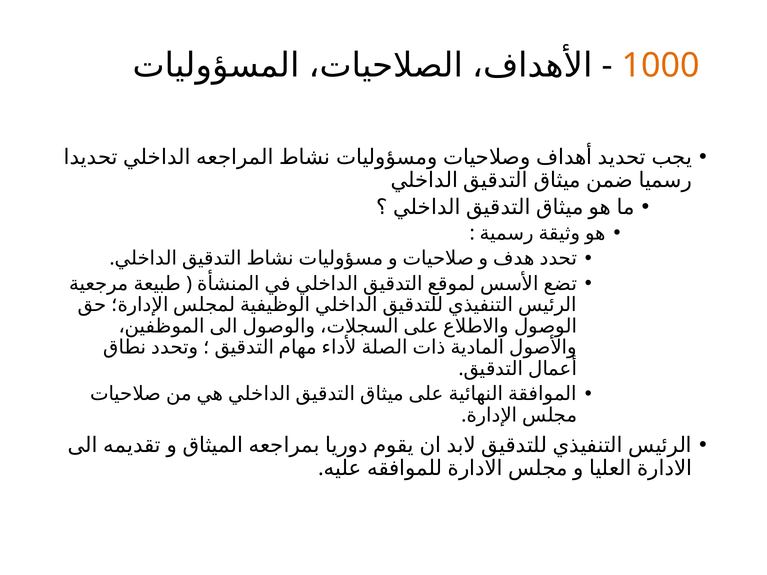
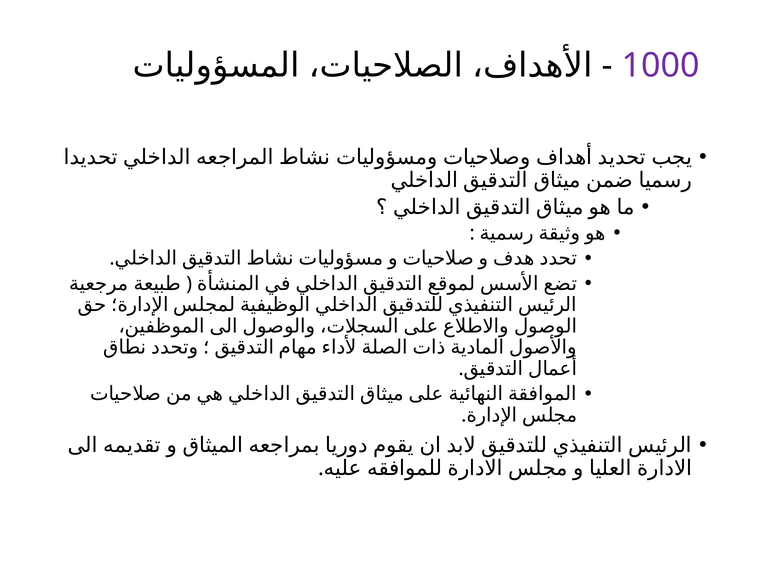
1000 colour: orange -> purple (661, 66)
